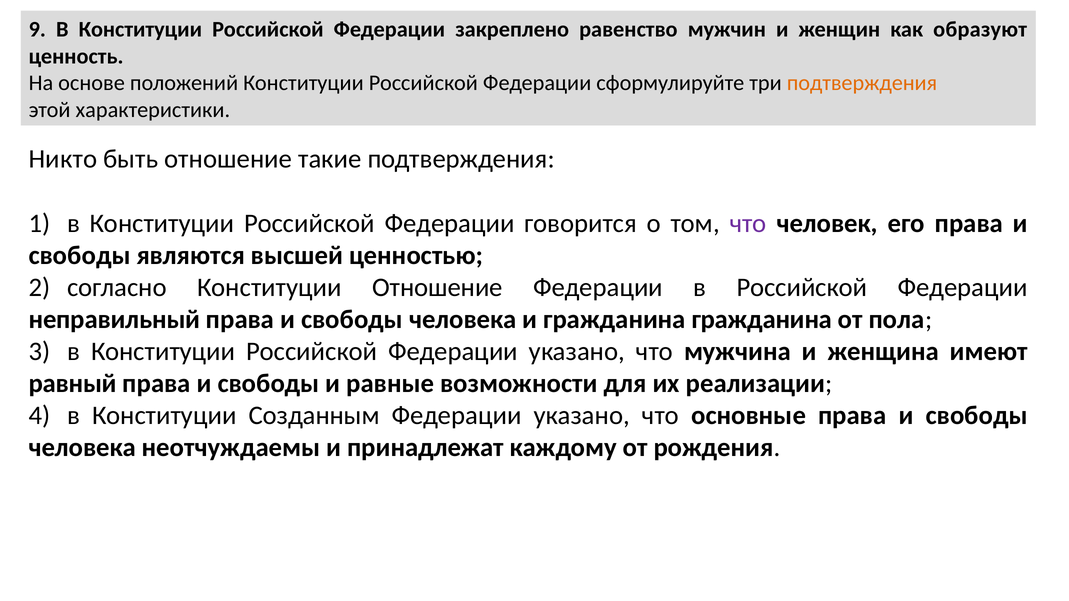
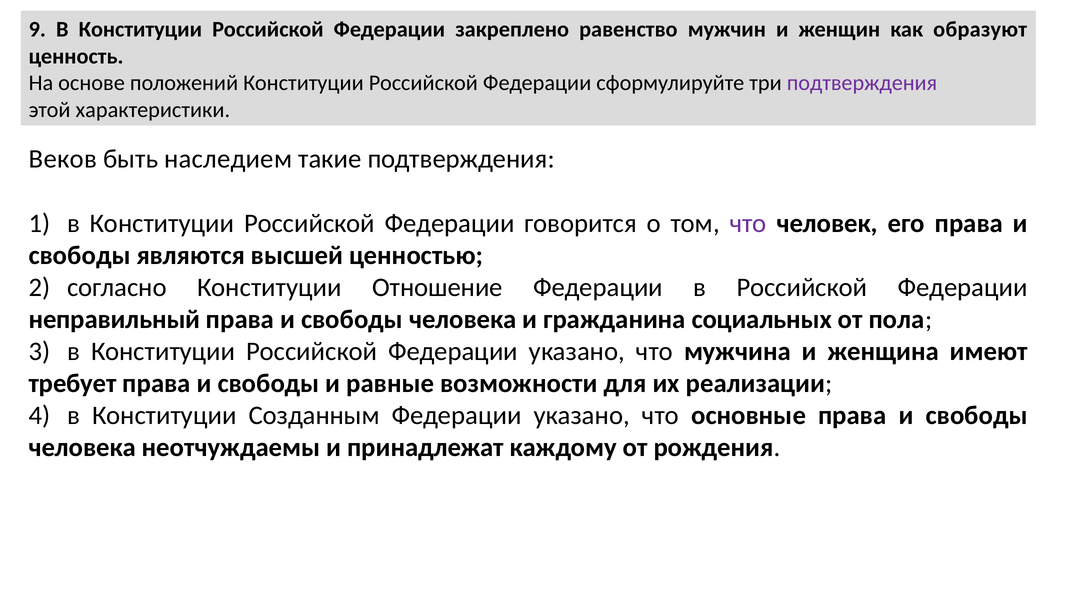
подтверждения colour: orange -> purple (862, 83)
Никто: Никто -> Веков (63, 159)
быть отношение: отношение -> наследием (228, 159)
гражданина гражданина: гражданина -> социальных (762, 320)
равный: равный -> требует (73, 384)
